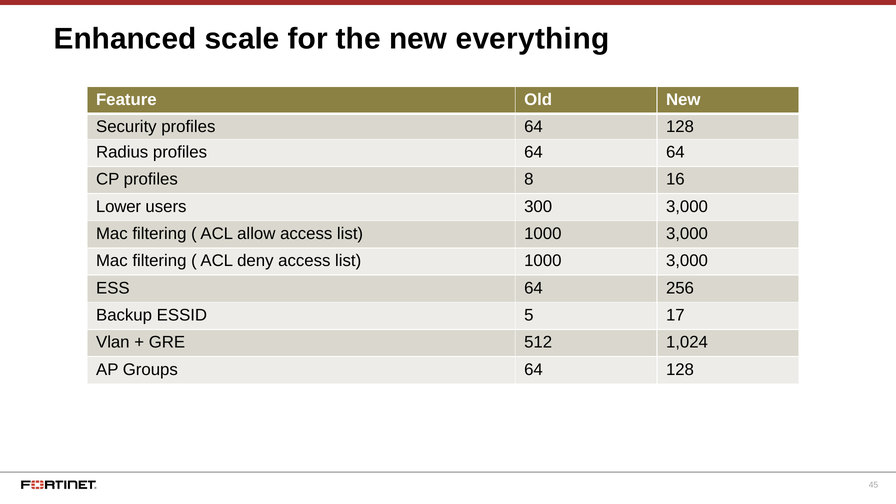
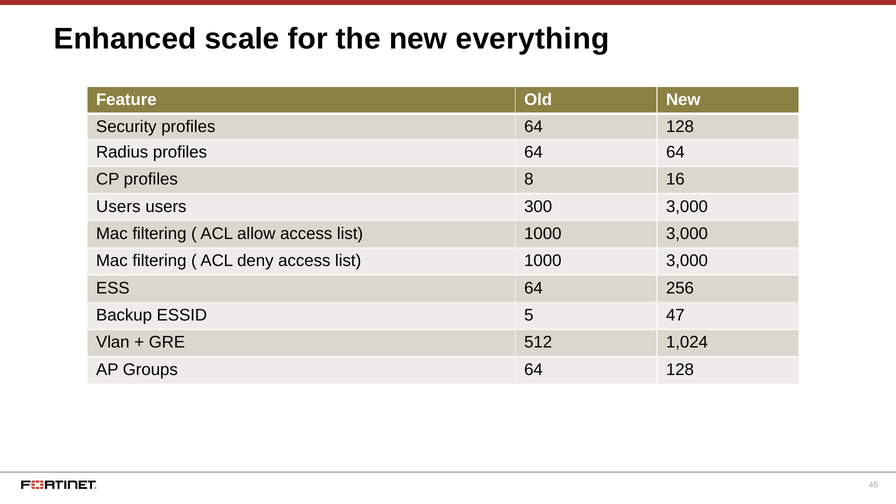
Lower: Lower -> Users (118, 207)
17: 17 -> 47 (675, 315)
